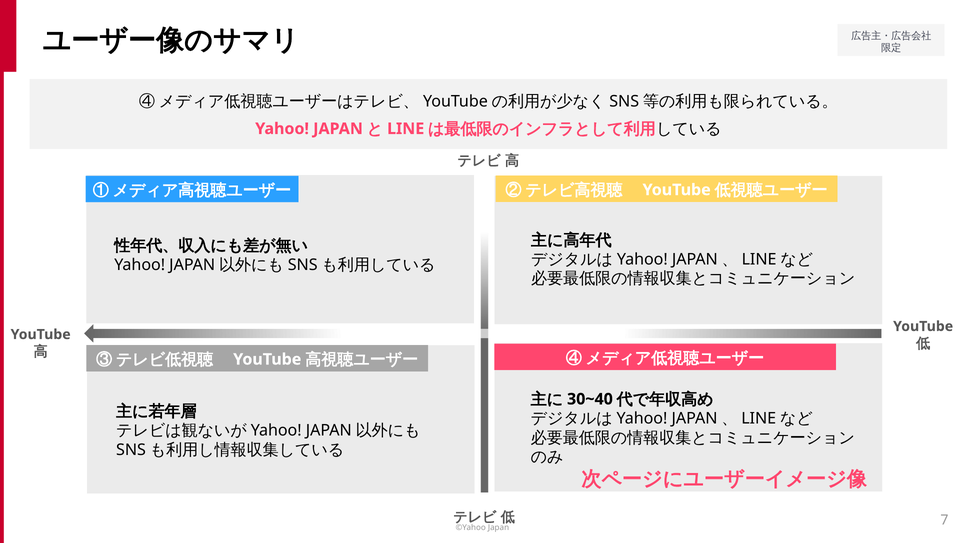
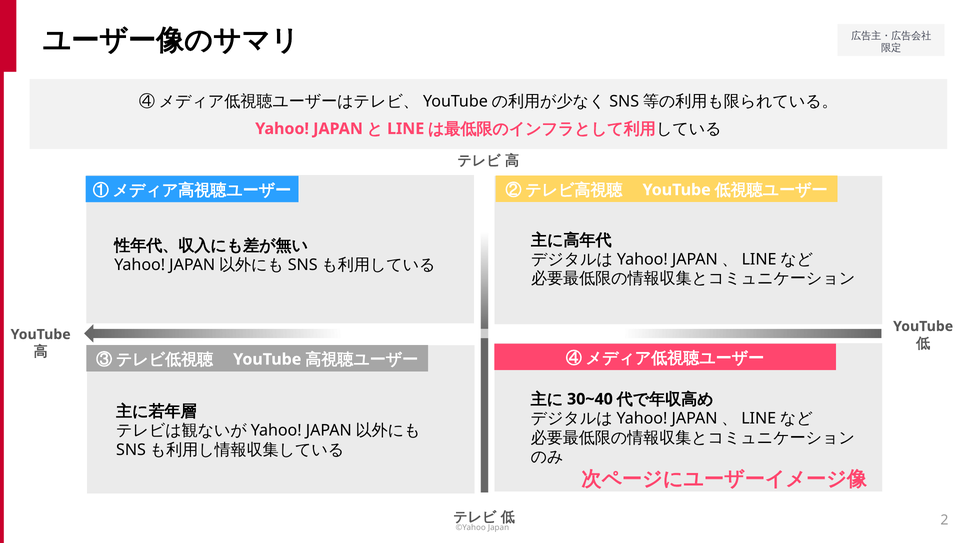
7: 7 -> 2 (944, 520)
